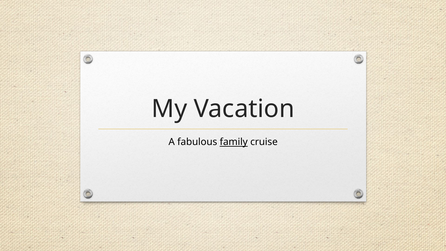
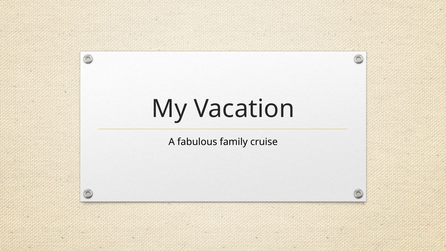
family underline: present -> none (234, 142)
